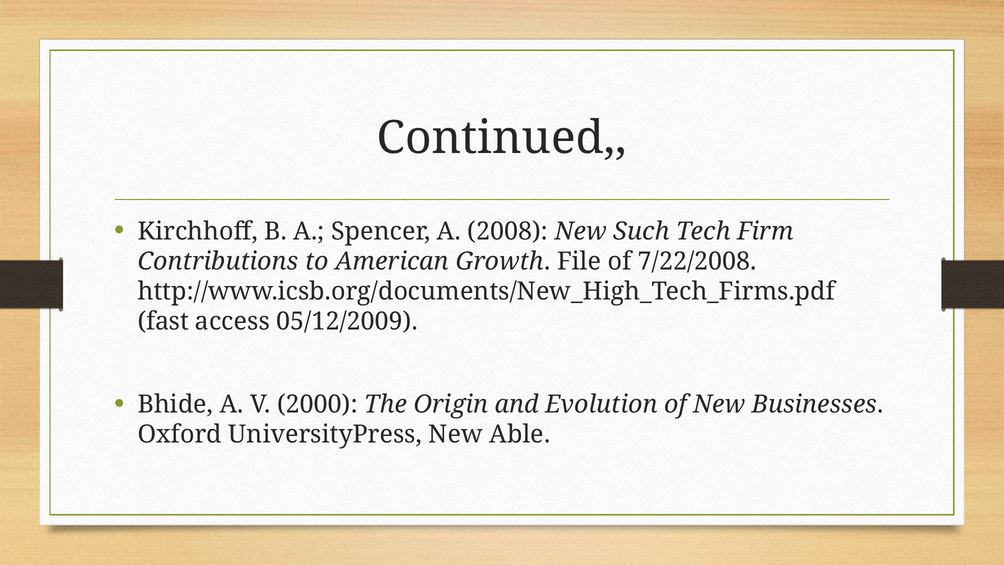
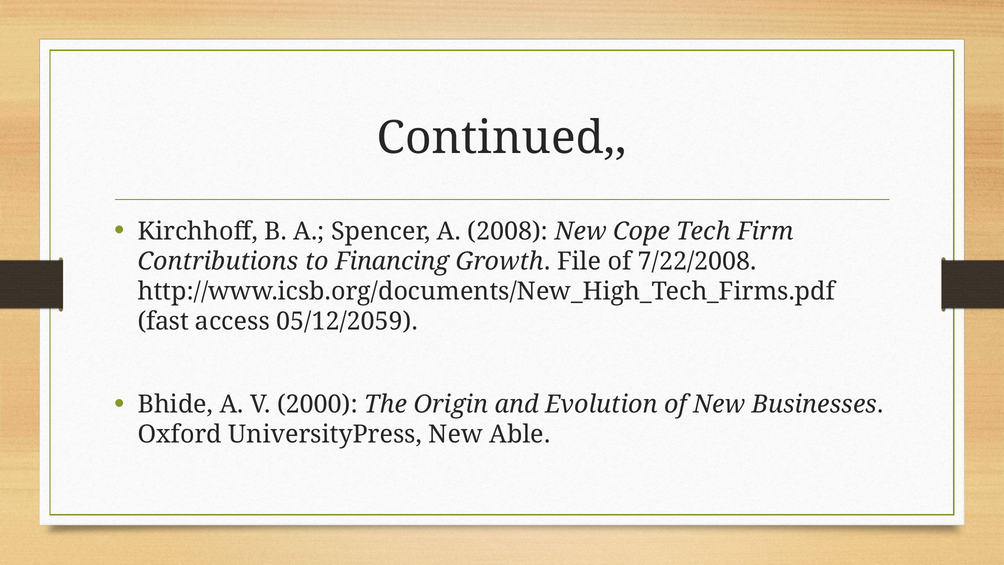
Such: Such -> Cope (642, 231)
American: American -> Financing (392, 261)
05/12/2009: 05/12/2009 -> 05/12/2059 (347, 322)
